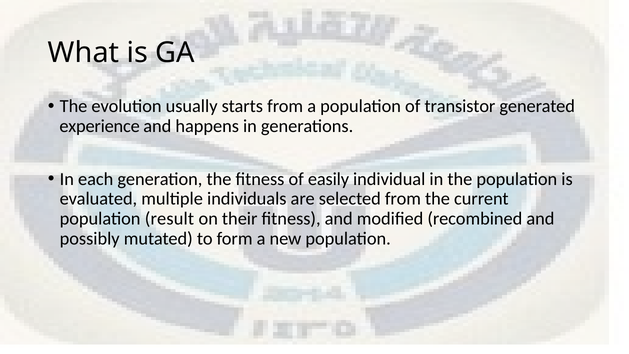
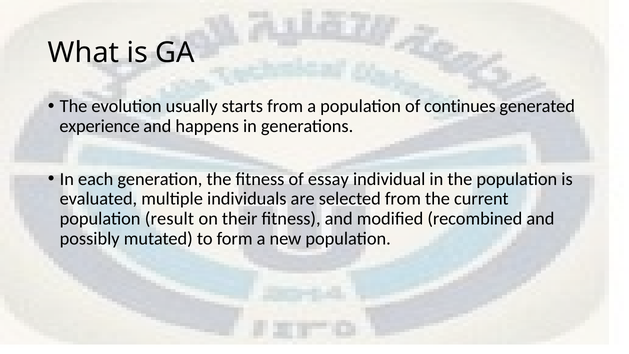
transistor: transistor -> continues (460, 106)
easily: easily -> essay (328, 179)
